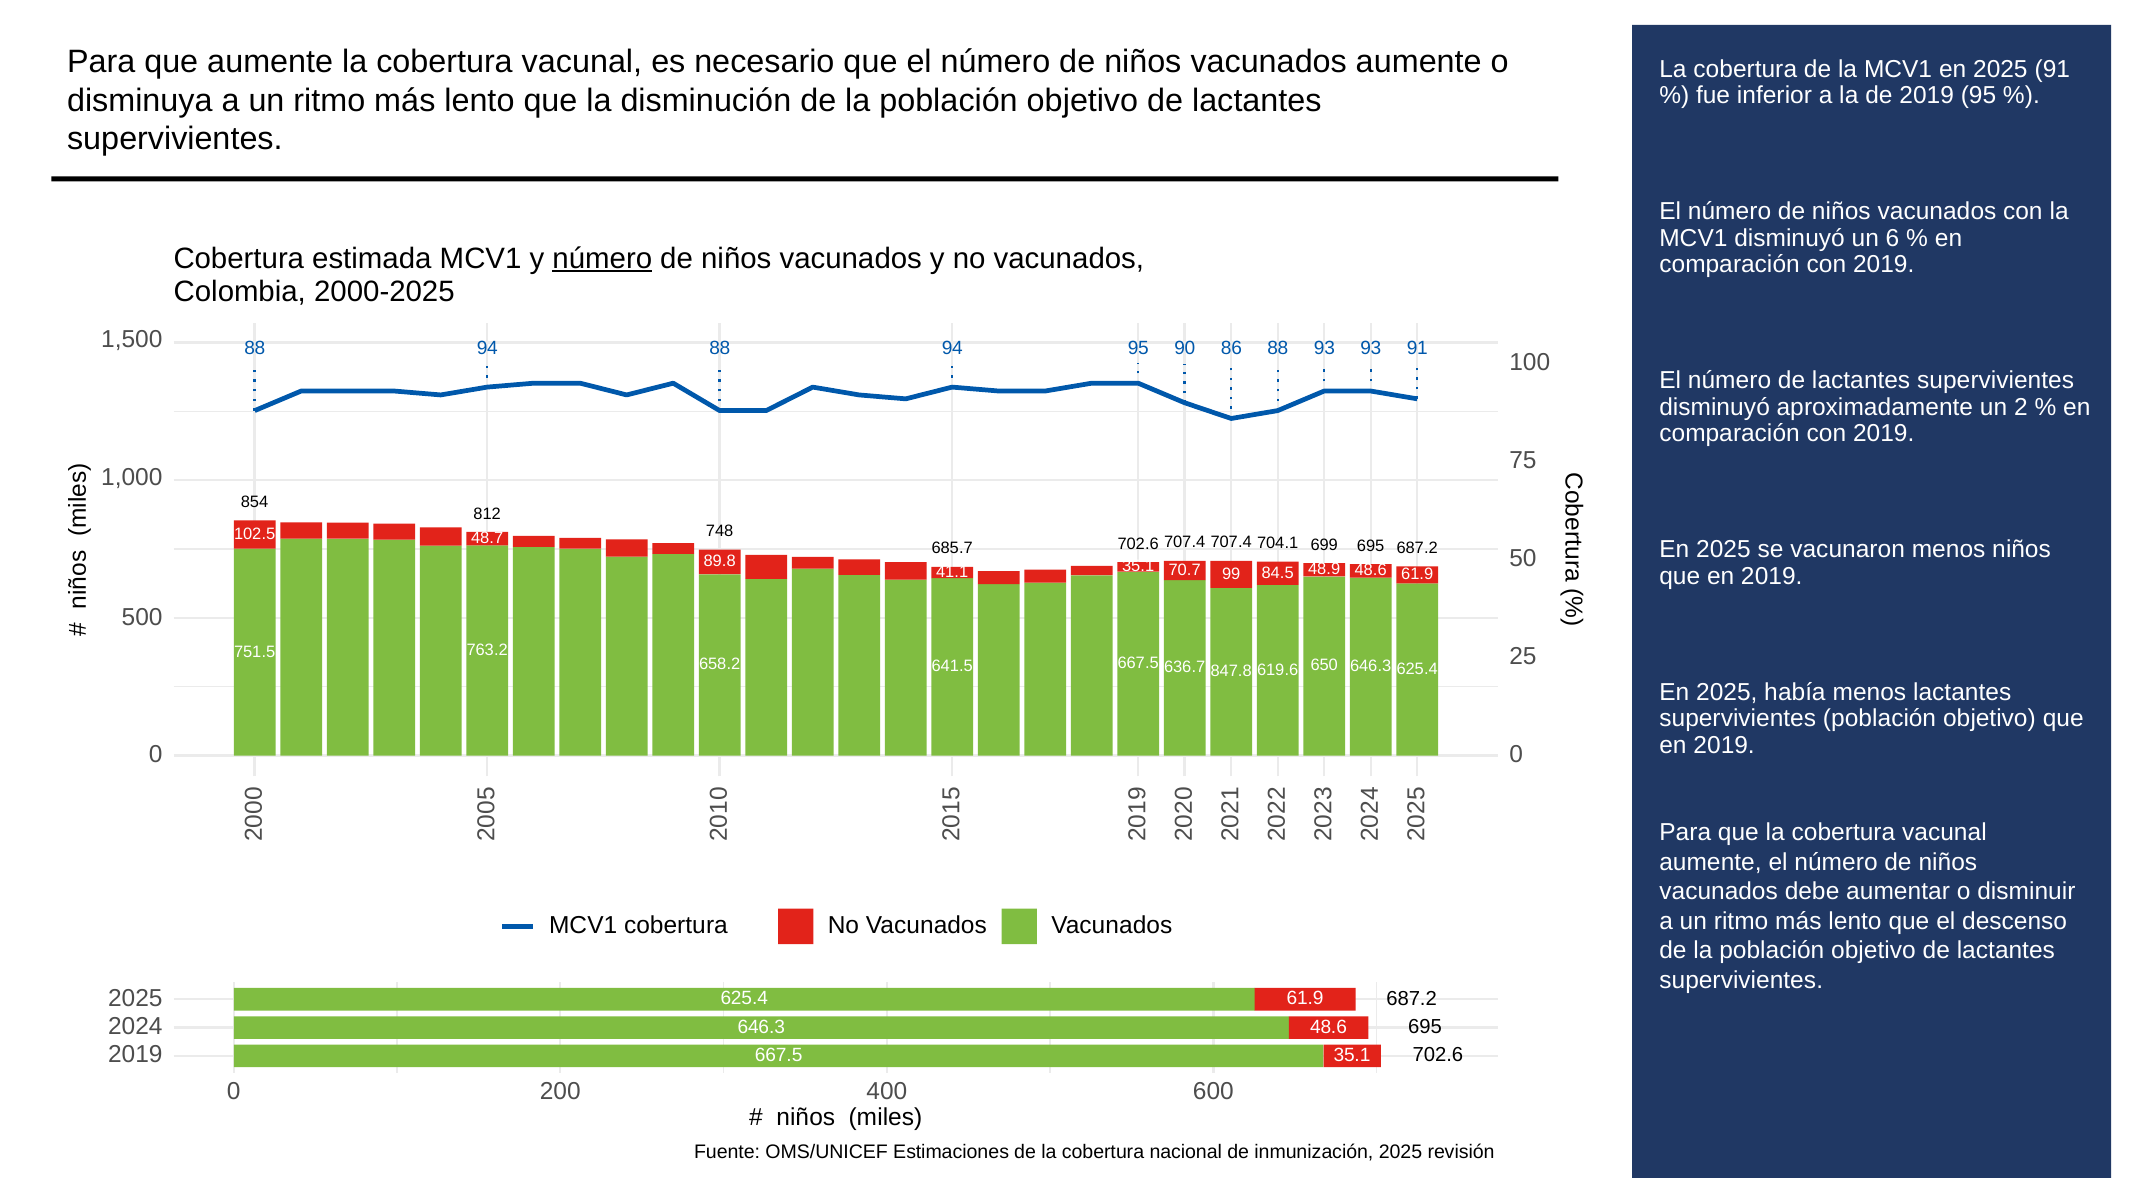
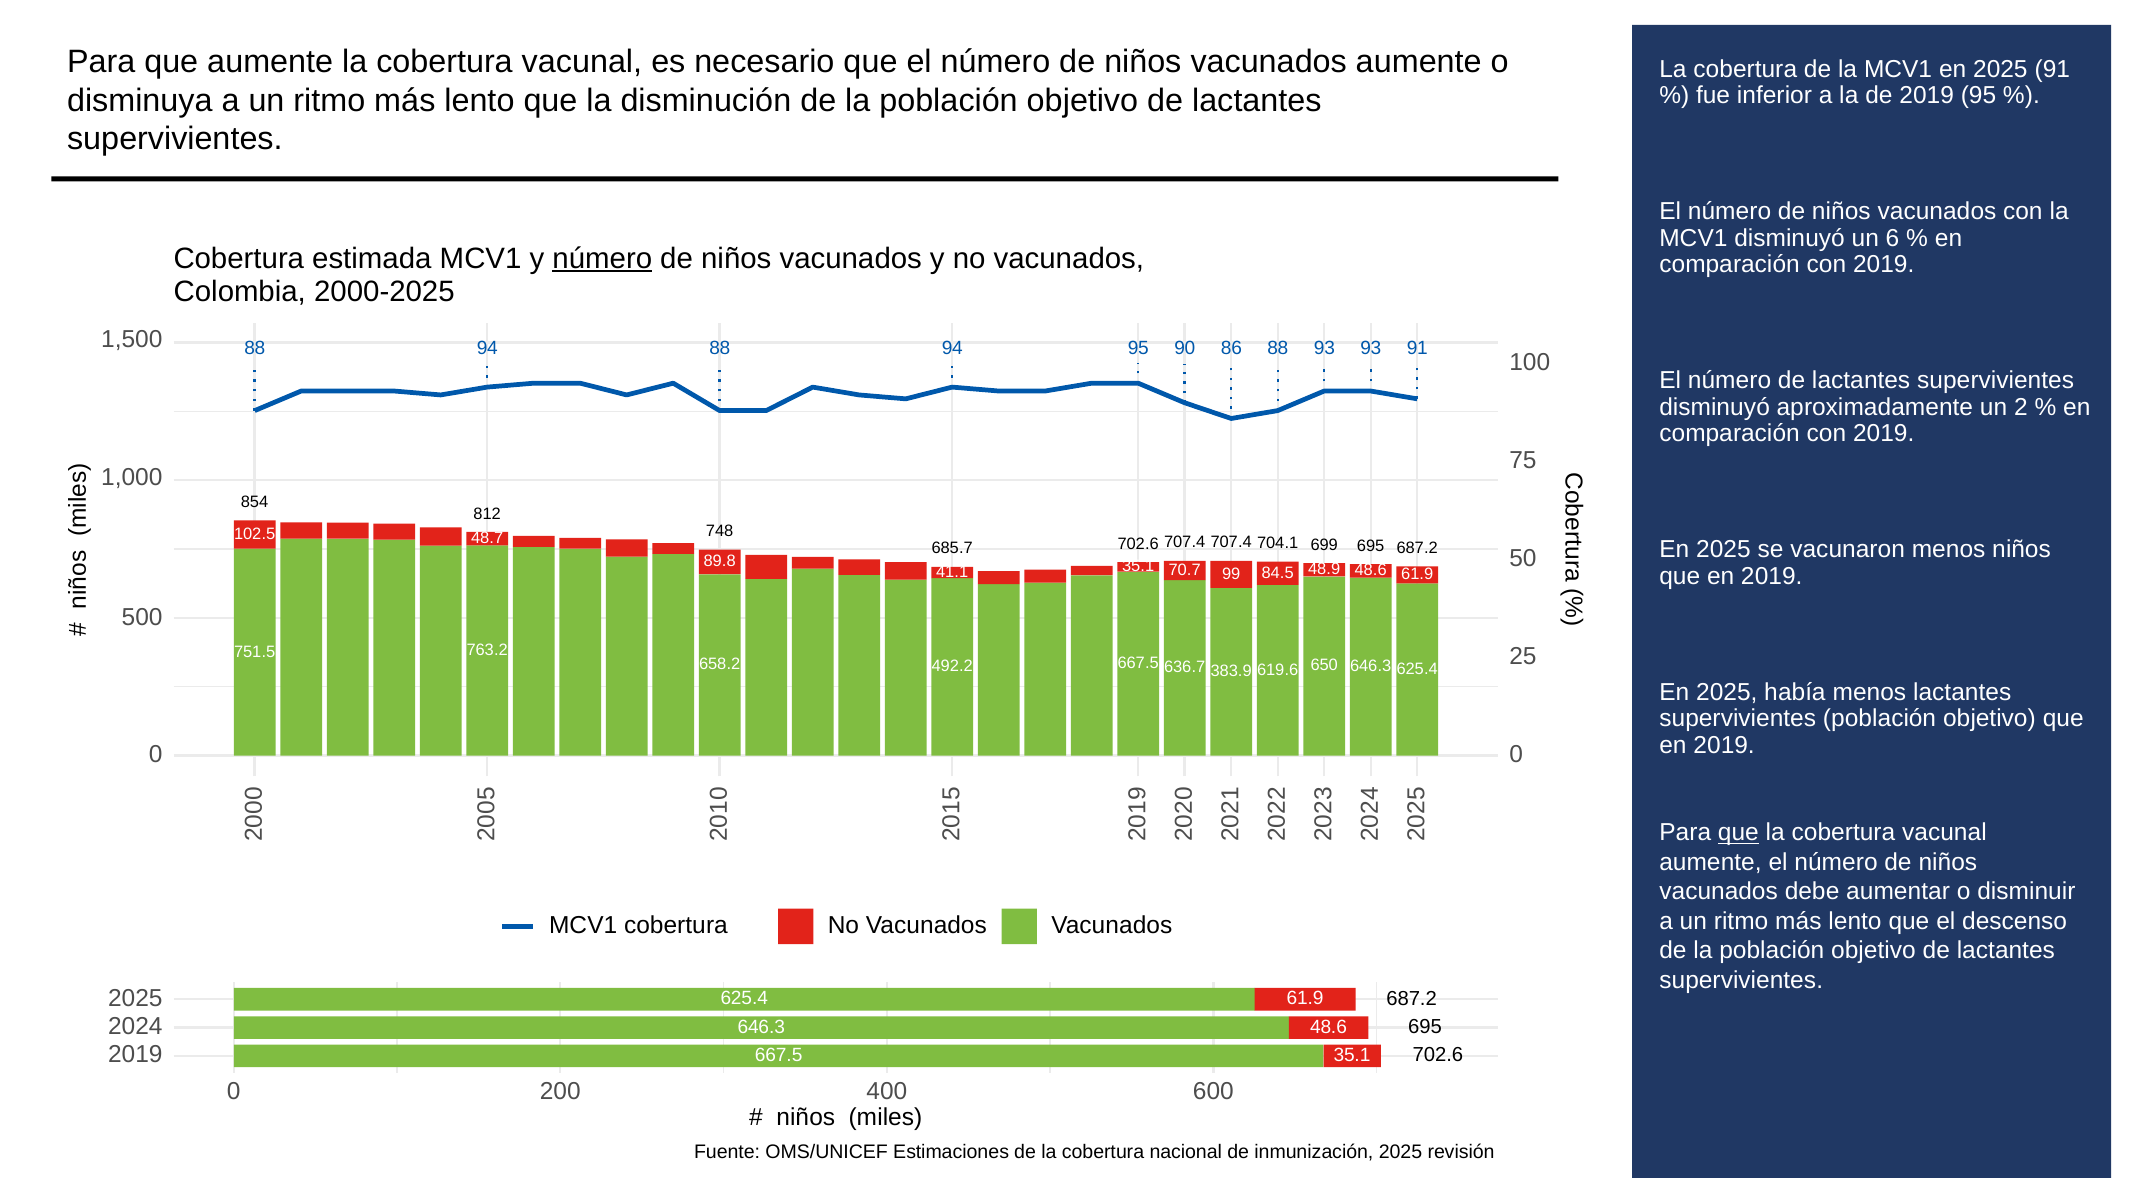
641.5: 641.5 -> 492.2 (952, 666)
847.8: 847.8 -> 383.9 (1231, 671)
que underline: none -> present (1738, 833)
